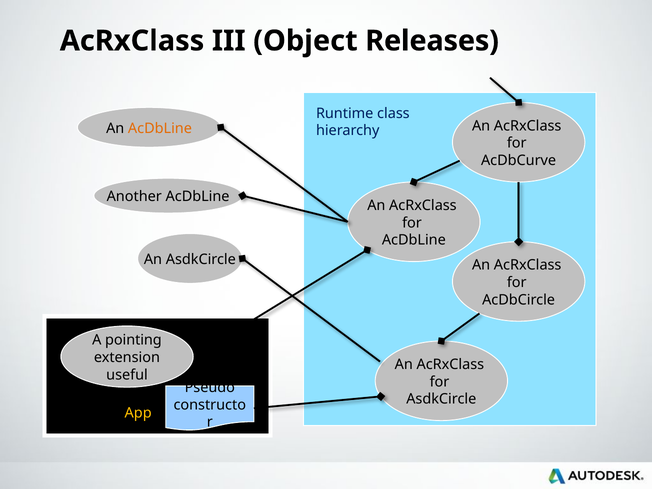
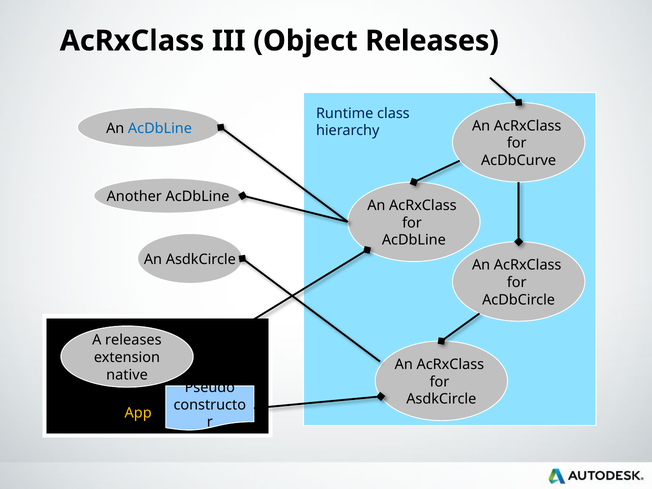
AcDbLine colour: orange -> blue (160, 128)
A pointing: pointing -> releases (133, 340)
useful: useful -> native (127, 375)
